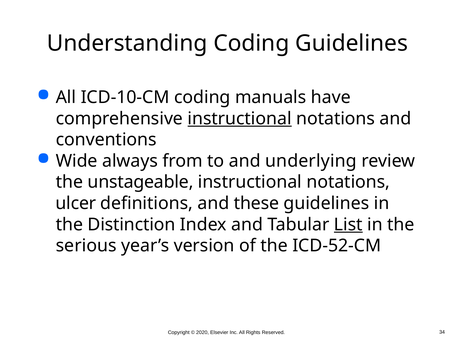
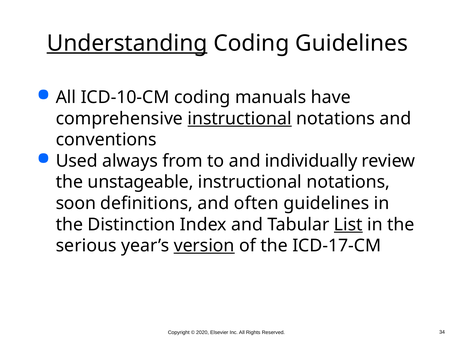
Understanding underline: none -> present (127, 43)
Wide: Wide -> Used (77, 161)
underlying: underlying -> individually (311, 161)
ulcer: ulcer -> soon (76, 203)
these: these -> often (256, 203)
version underline: none -> present (204, 246)
ICD-52-CM: ICD-52-CM -> ICD-17-CM (337, 246)
